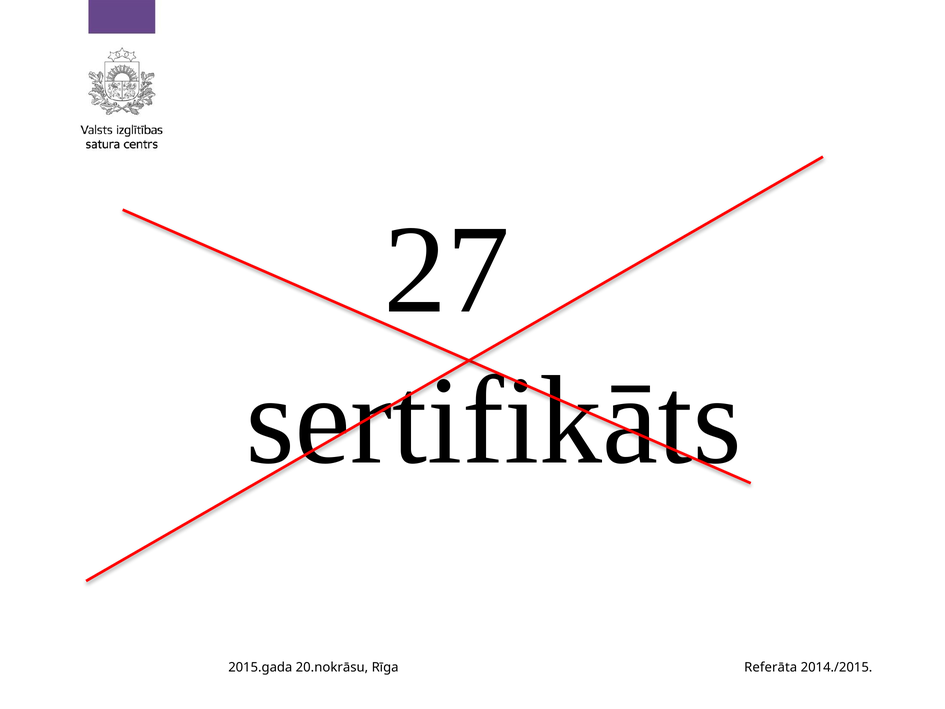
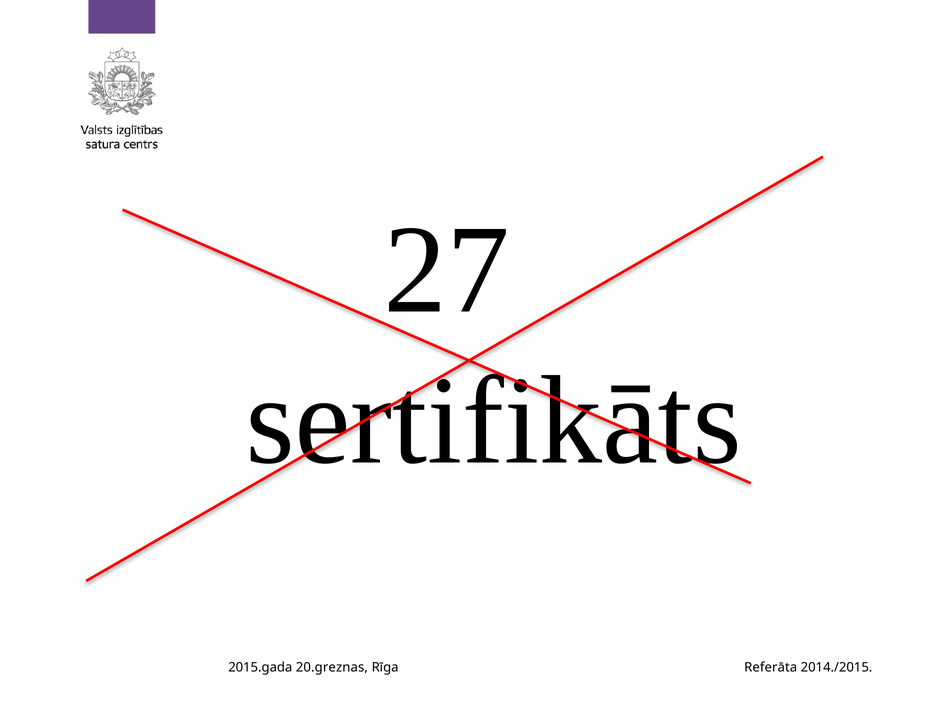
20.nokrāsu: 20.nokrāsu -> 20.greznas (332, 667)
